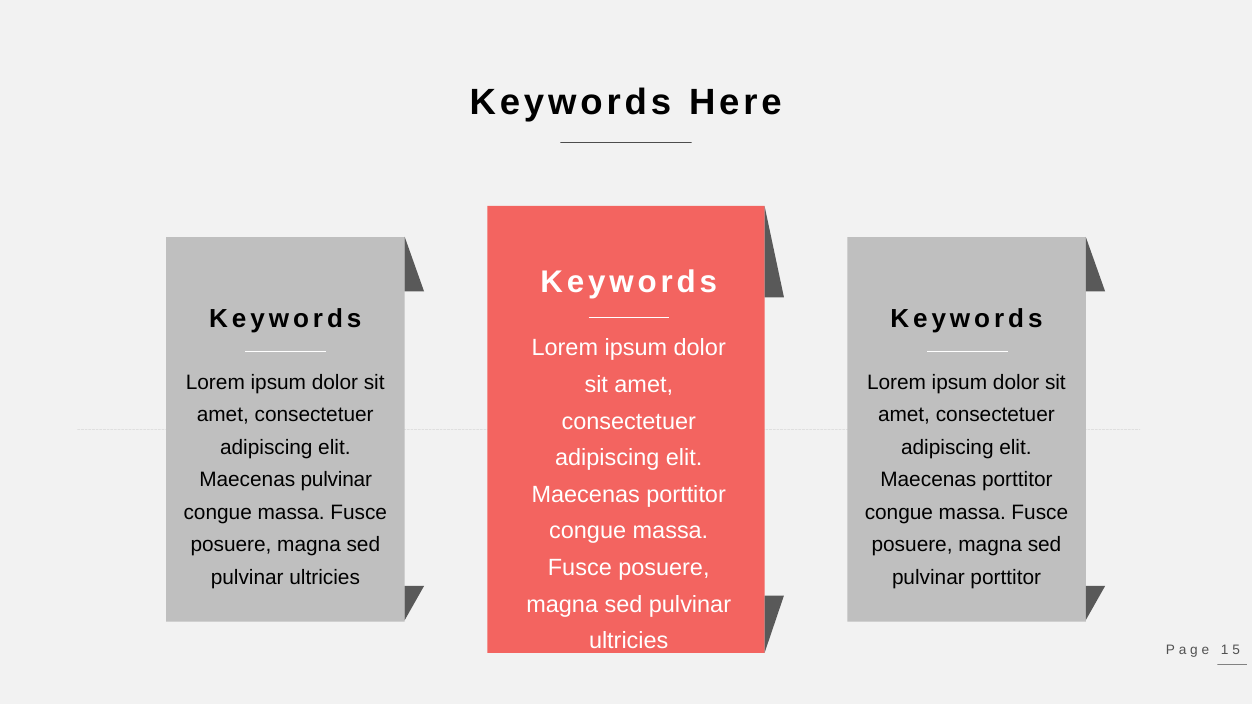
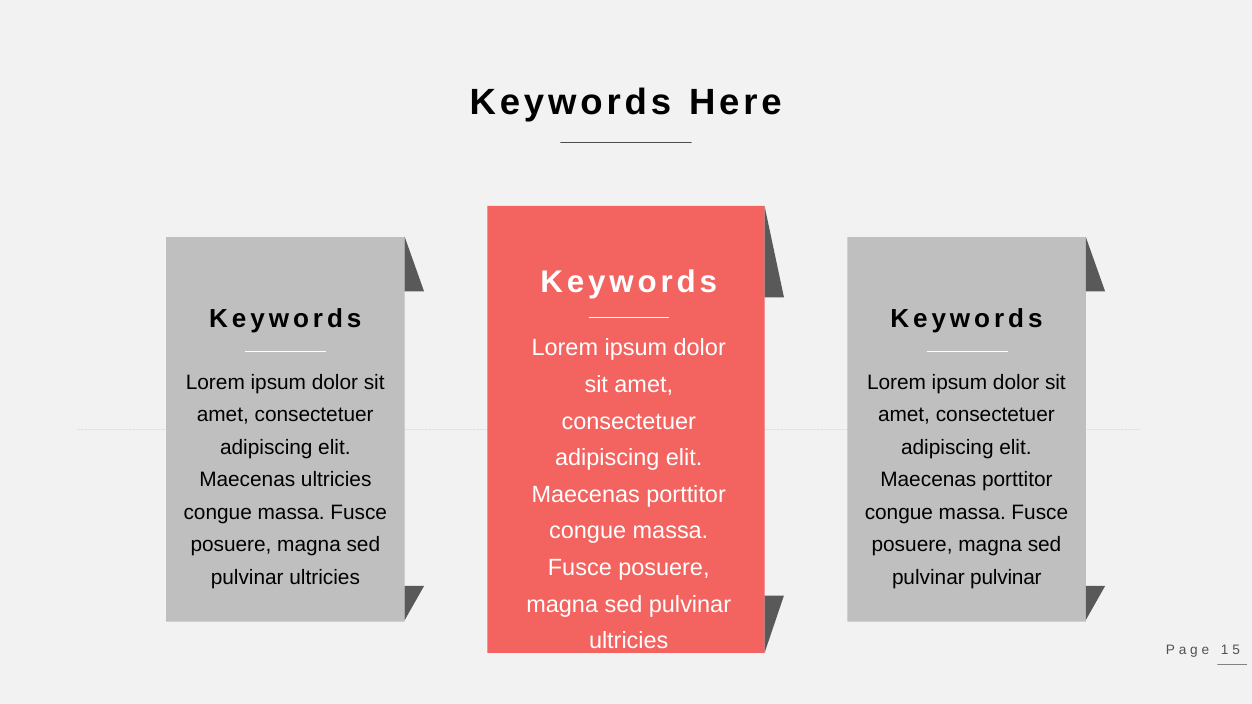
Maecenas pulvinar: pulvinar -> ultricies (336, 480)
pulvinar porttitor: porttitor -> pulvinar (1006, 578)
